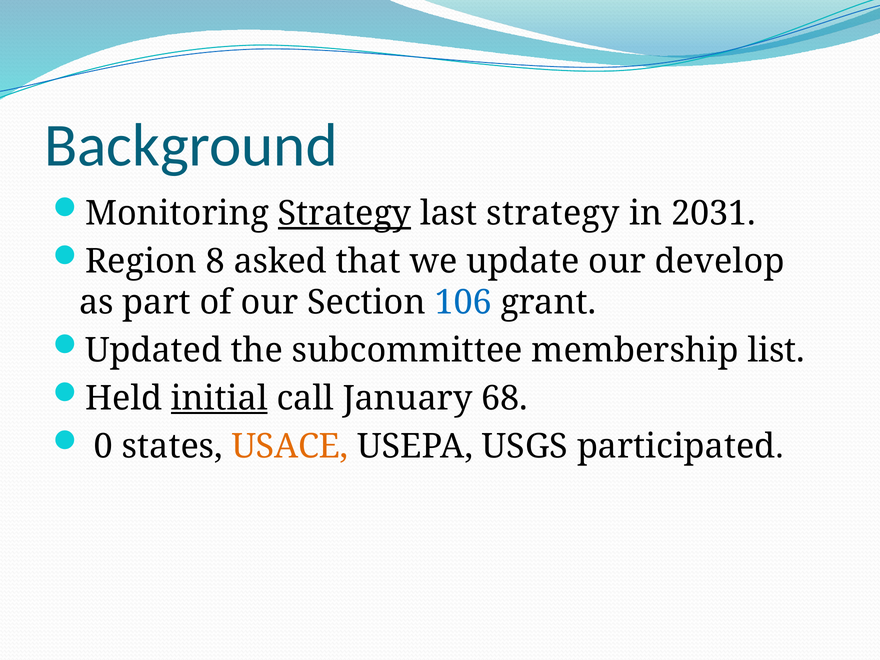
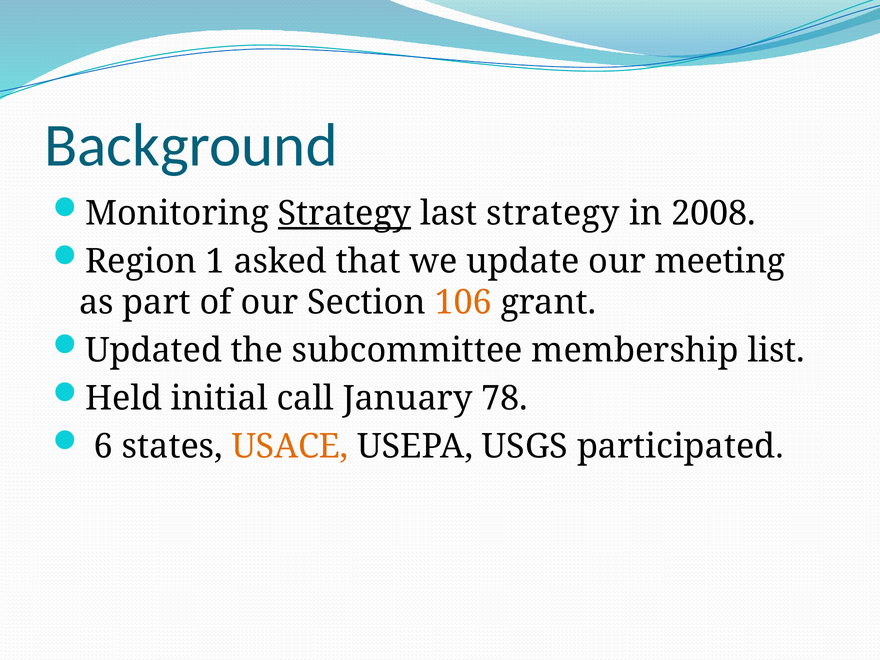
2031: 2031 -> 2008 (714, 214)
8: 8 -> 1 (215, 261)
develop: develop -> meeting (720, 261)
106 colour: blue -> orange (463, 303)
initial underline: present -> none (219, 398)
68: 68 -> 78 (505, 398)
0: 0 -> 6 (104, 446)
